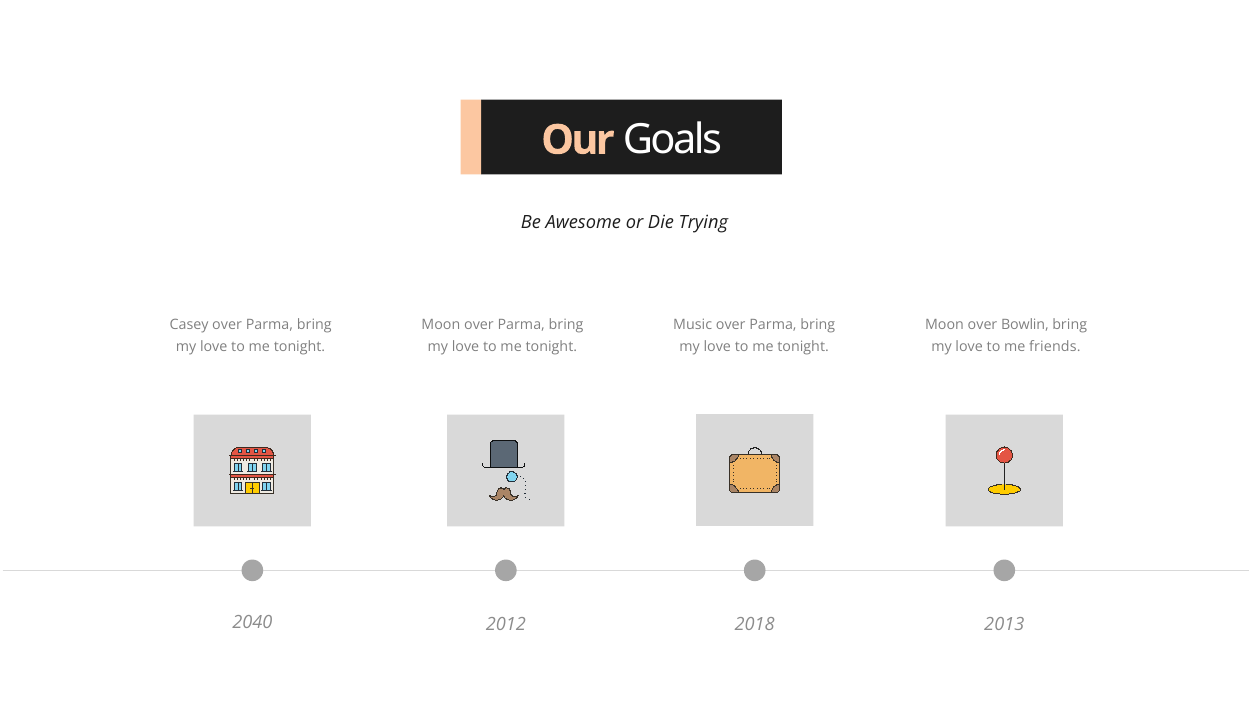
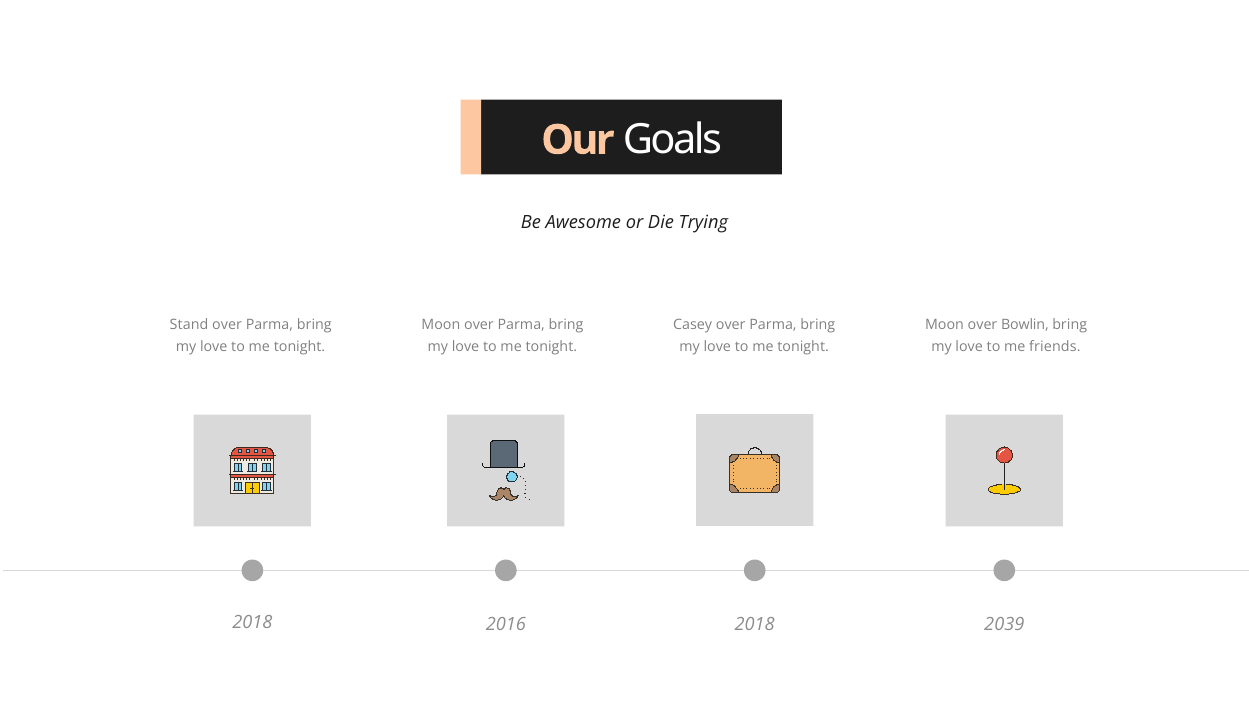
Casey: Casey -> Stand (189, 324)
Music: Music -> Casey (693, 324)
2040: 2040 -> 2018 (252, 623)
2012: 2012 -> 2016 (506, 624)
2013: 2013 -> 2039 (1004, 624)
